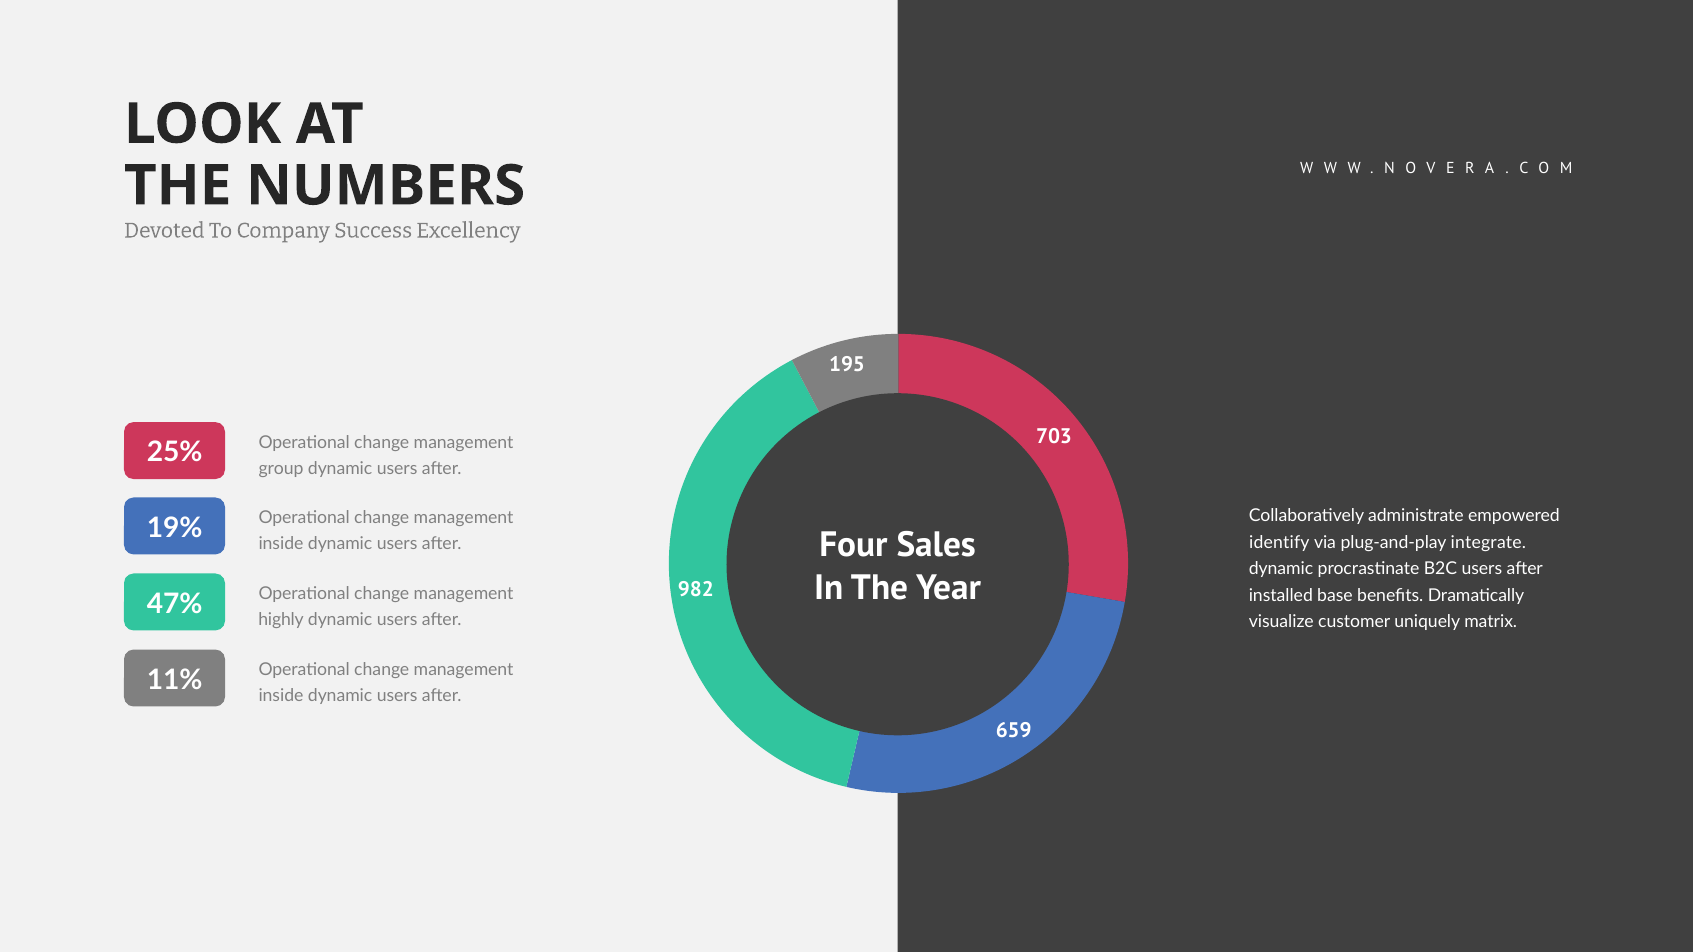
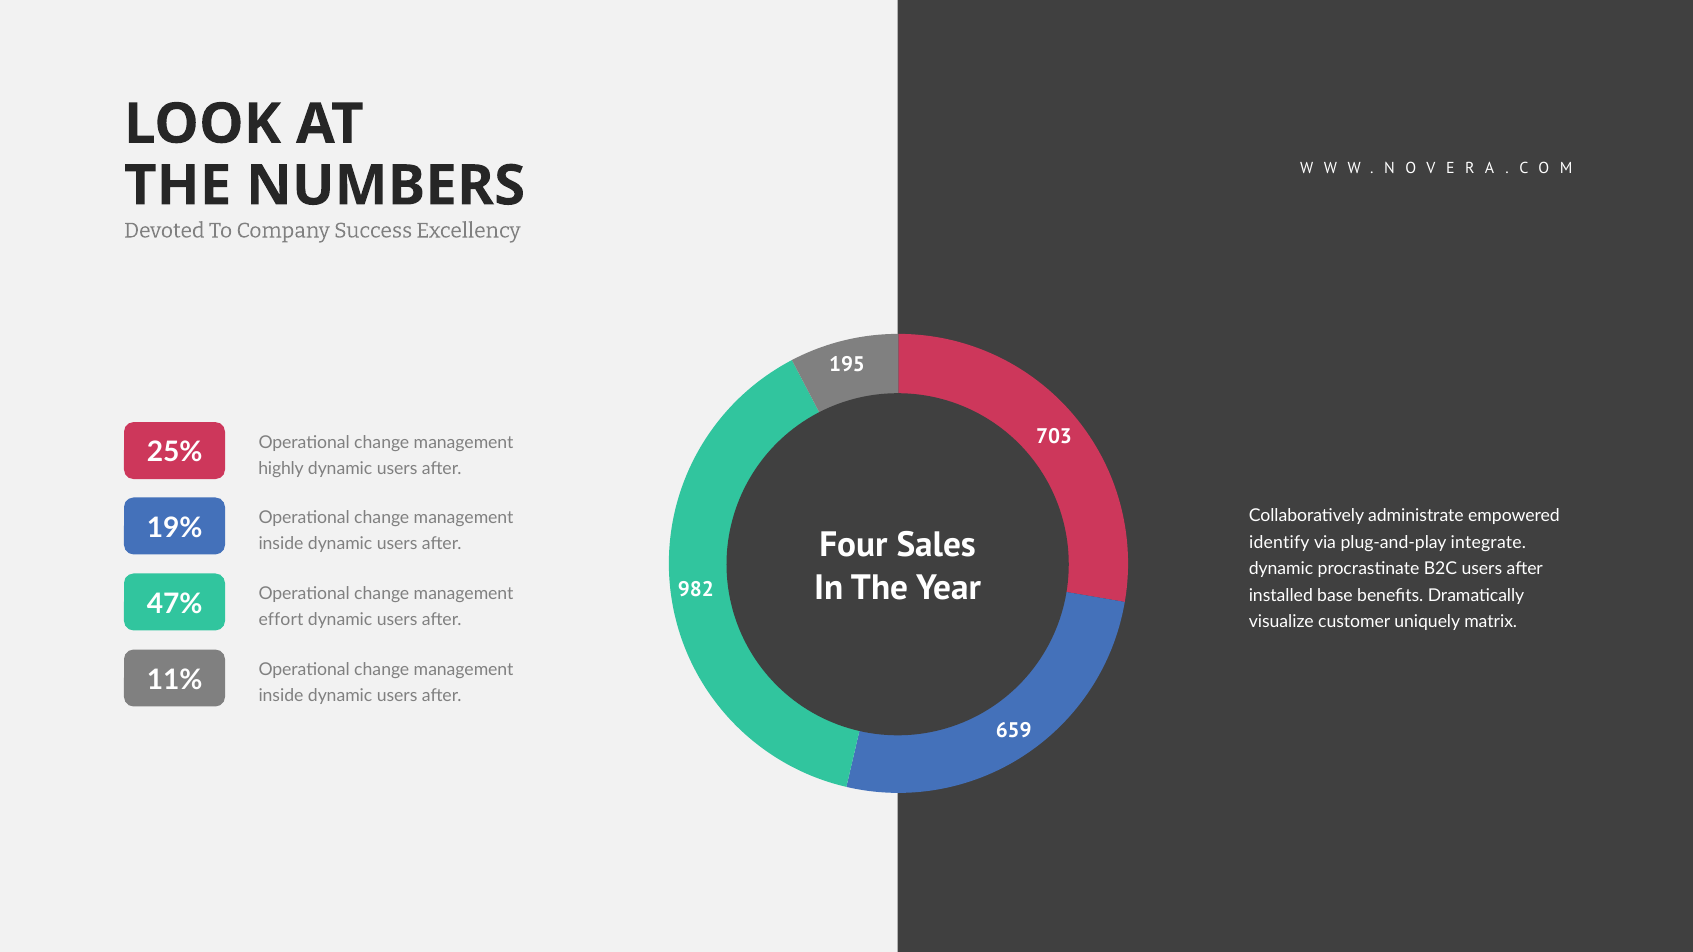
group: group -> highly (281, 469)
highly: highly -> effort (281, 620)
